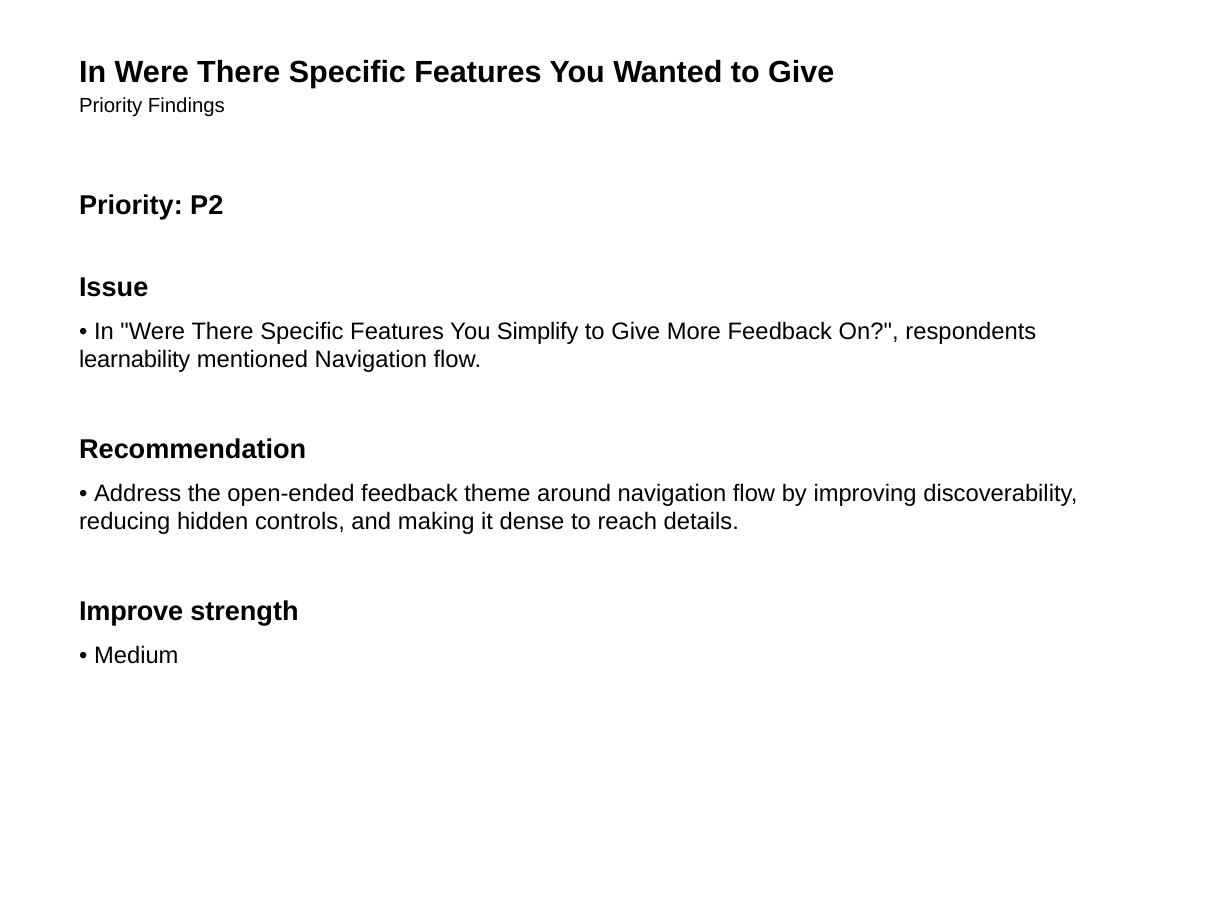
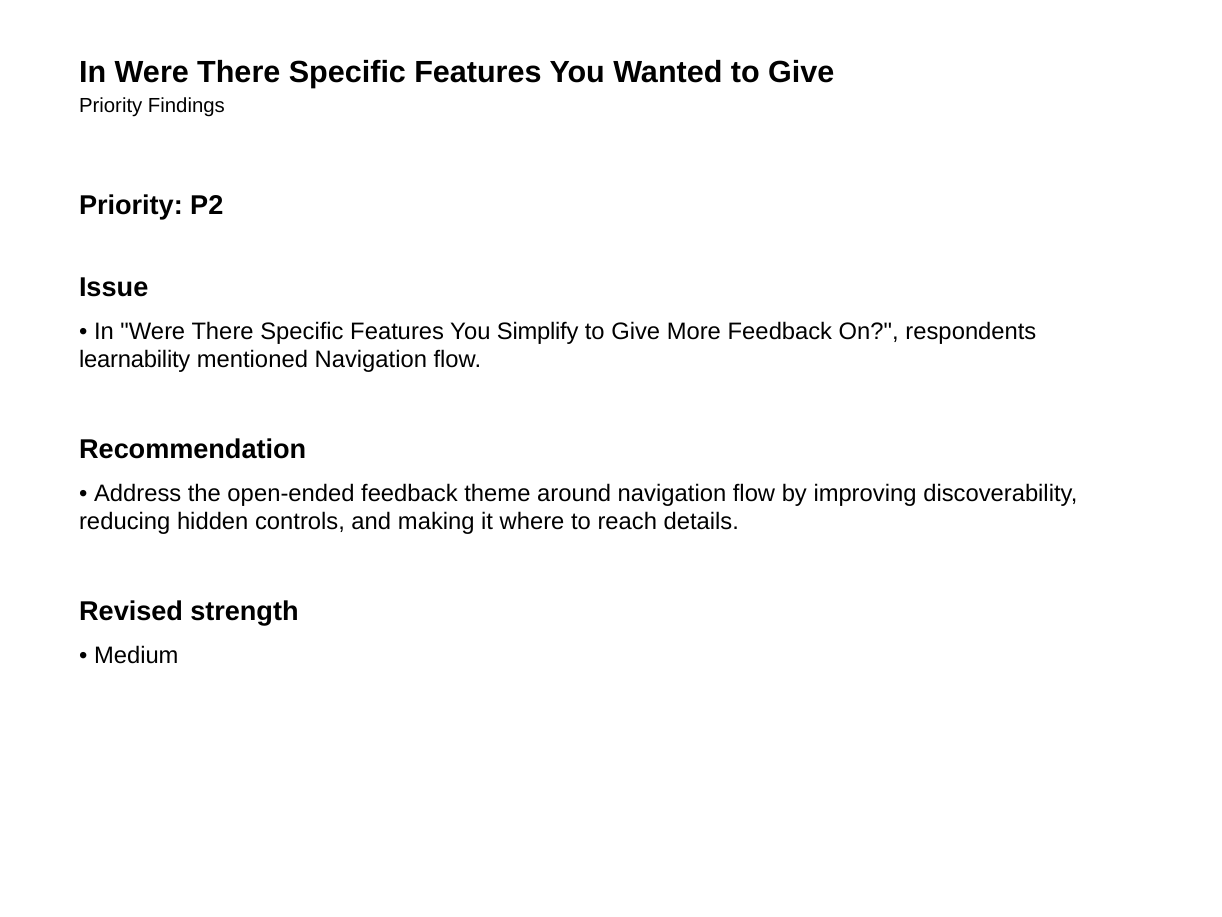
dense: dense -> where (532, 522)
Improve: Improve -> Revised (131, 612)
